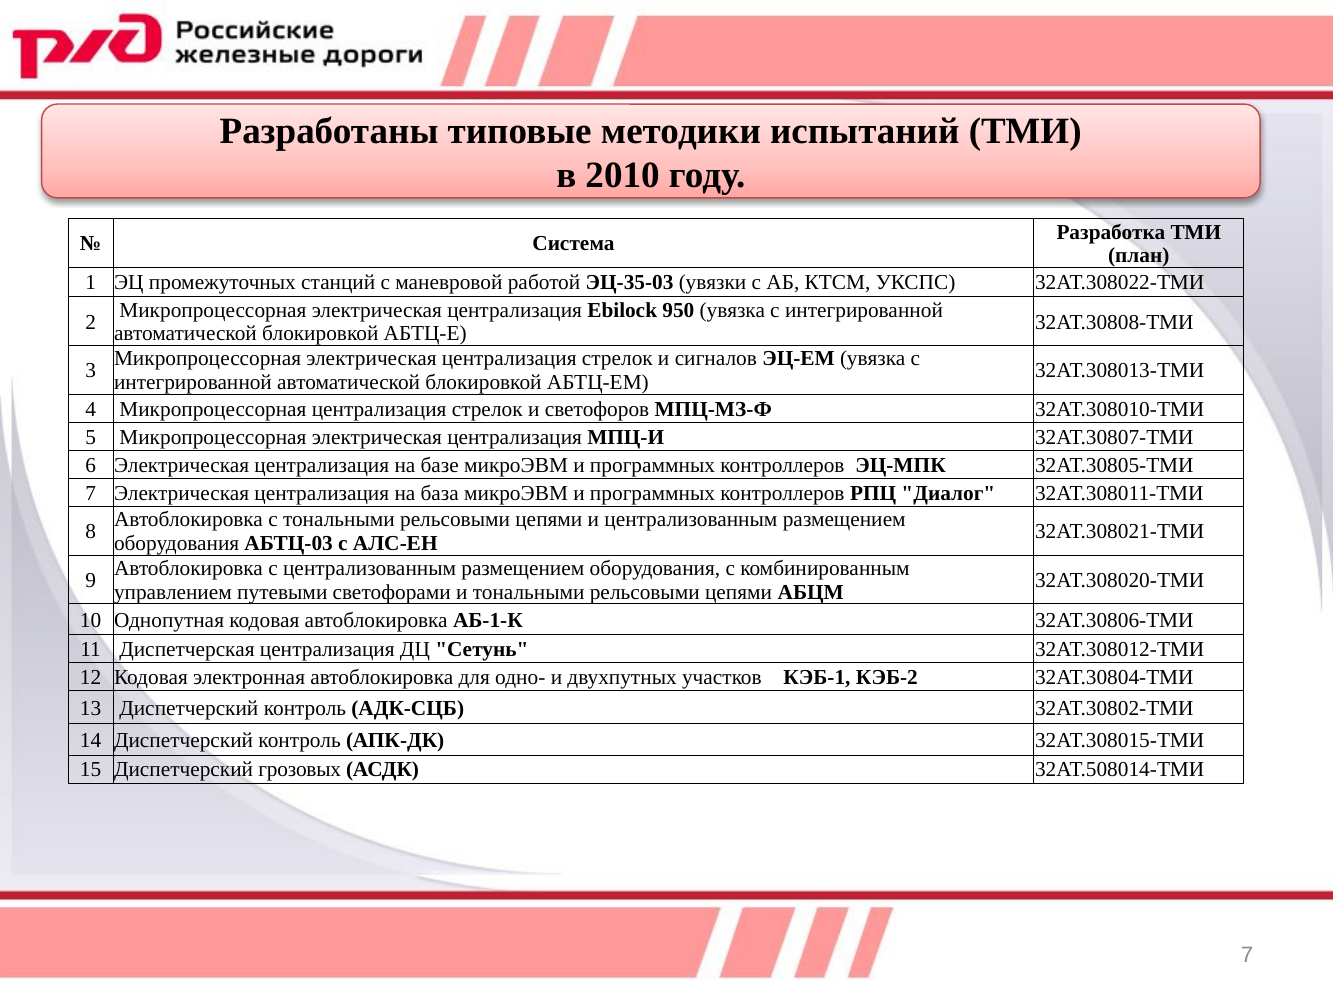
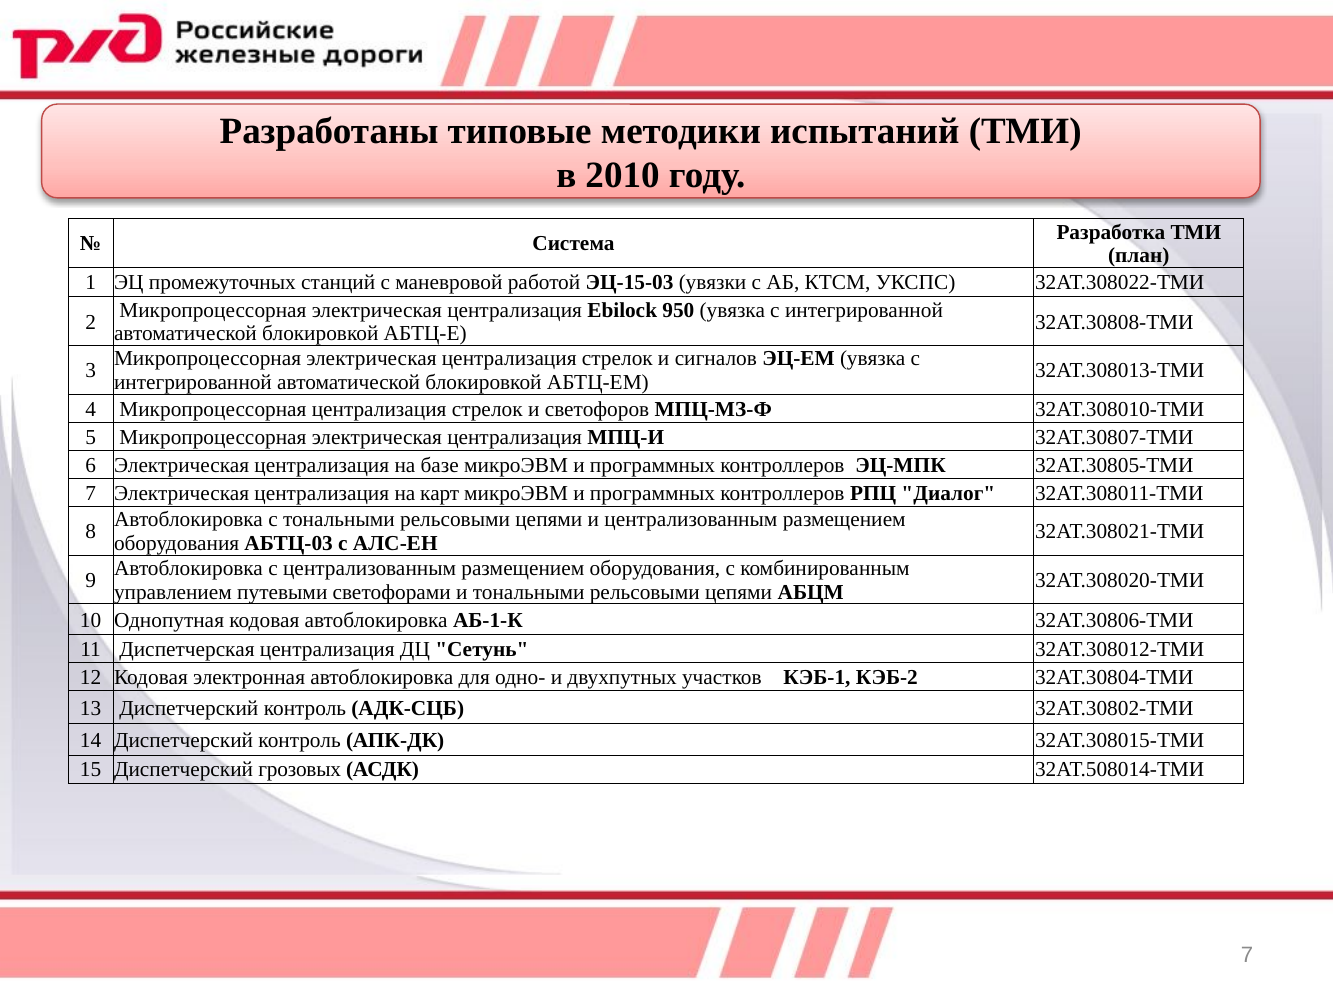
ЭЦ-35-03: ЭЦ-35-03 -> ЭЦ-15-03 (630, 283)
база: база -> карт (440, 493)
